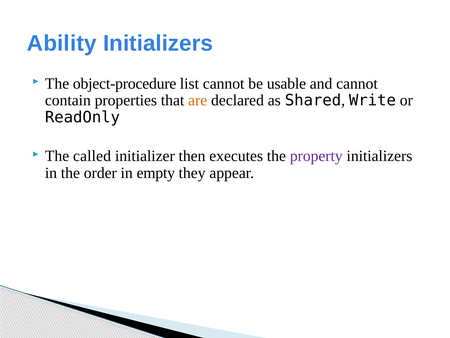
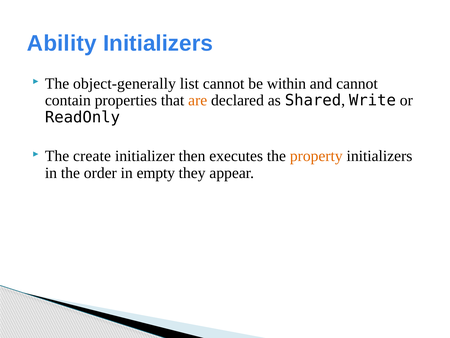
object-procedure: object-procedure -> object-generally (124, 83)
usable: usable -> within (286, 83)
called: called -> create (92, 156)
property colour: purple -> orange (316, 156)
